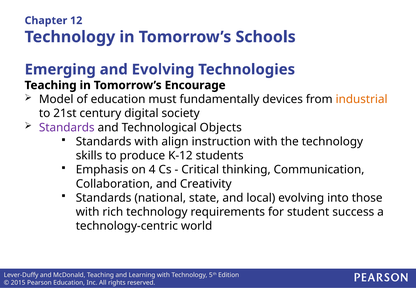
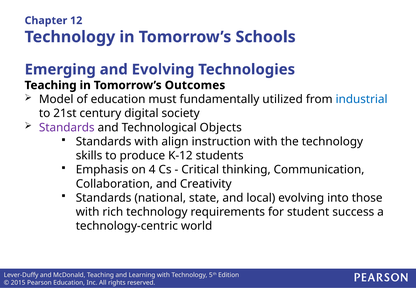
Encourage: Encourage -> Outcomes (195, 85)
devices: devices -> utilized (283, 99)
industrial colour: orange -> blue (362, 99)
